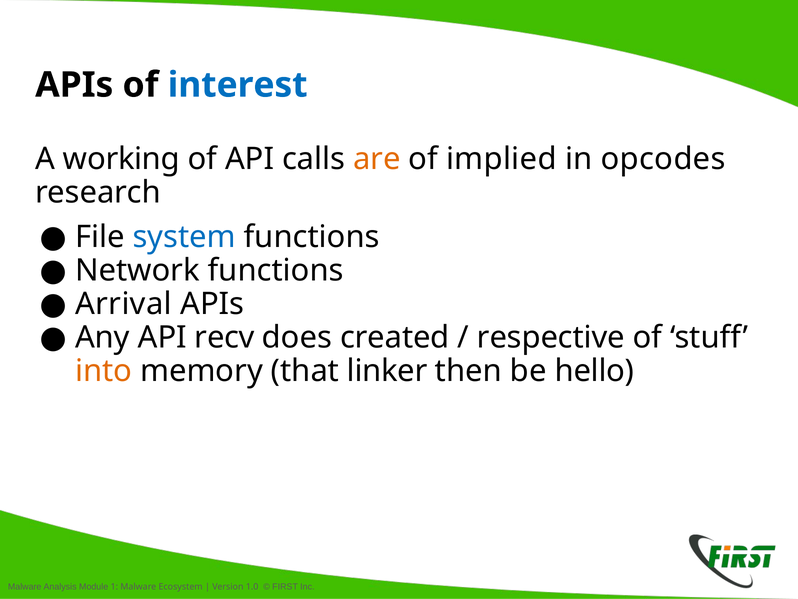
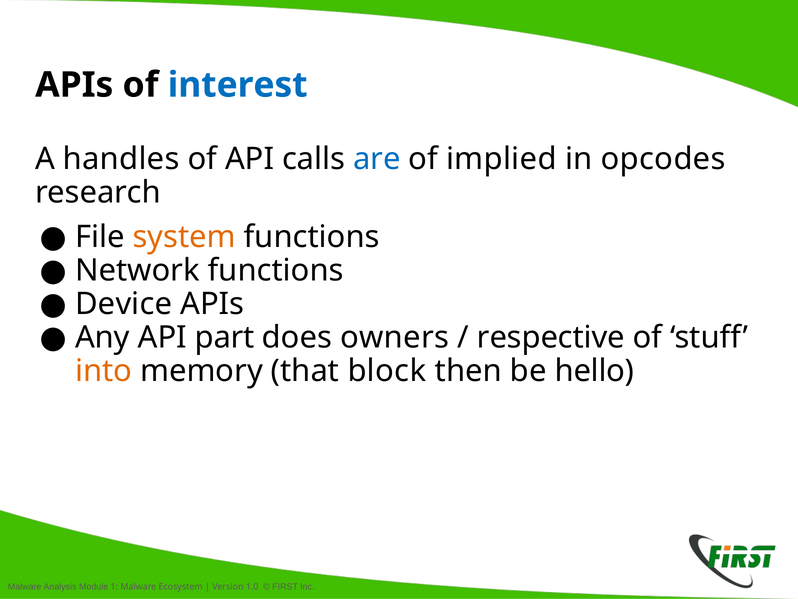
working: working -> handles (121, 159)
are colour: orange -> blue (377, 159)
system colour: blue -> orange (184, 237)
Arrival: Arrival -> Device (124, 304)
recv: recv -> part (225, 337)
created: created -> owners (395, 337)
linker: linker -> block (387, 371)
